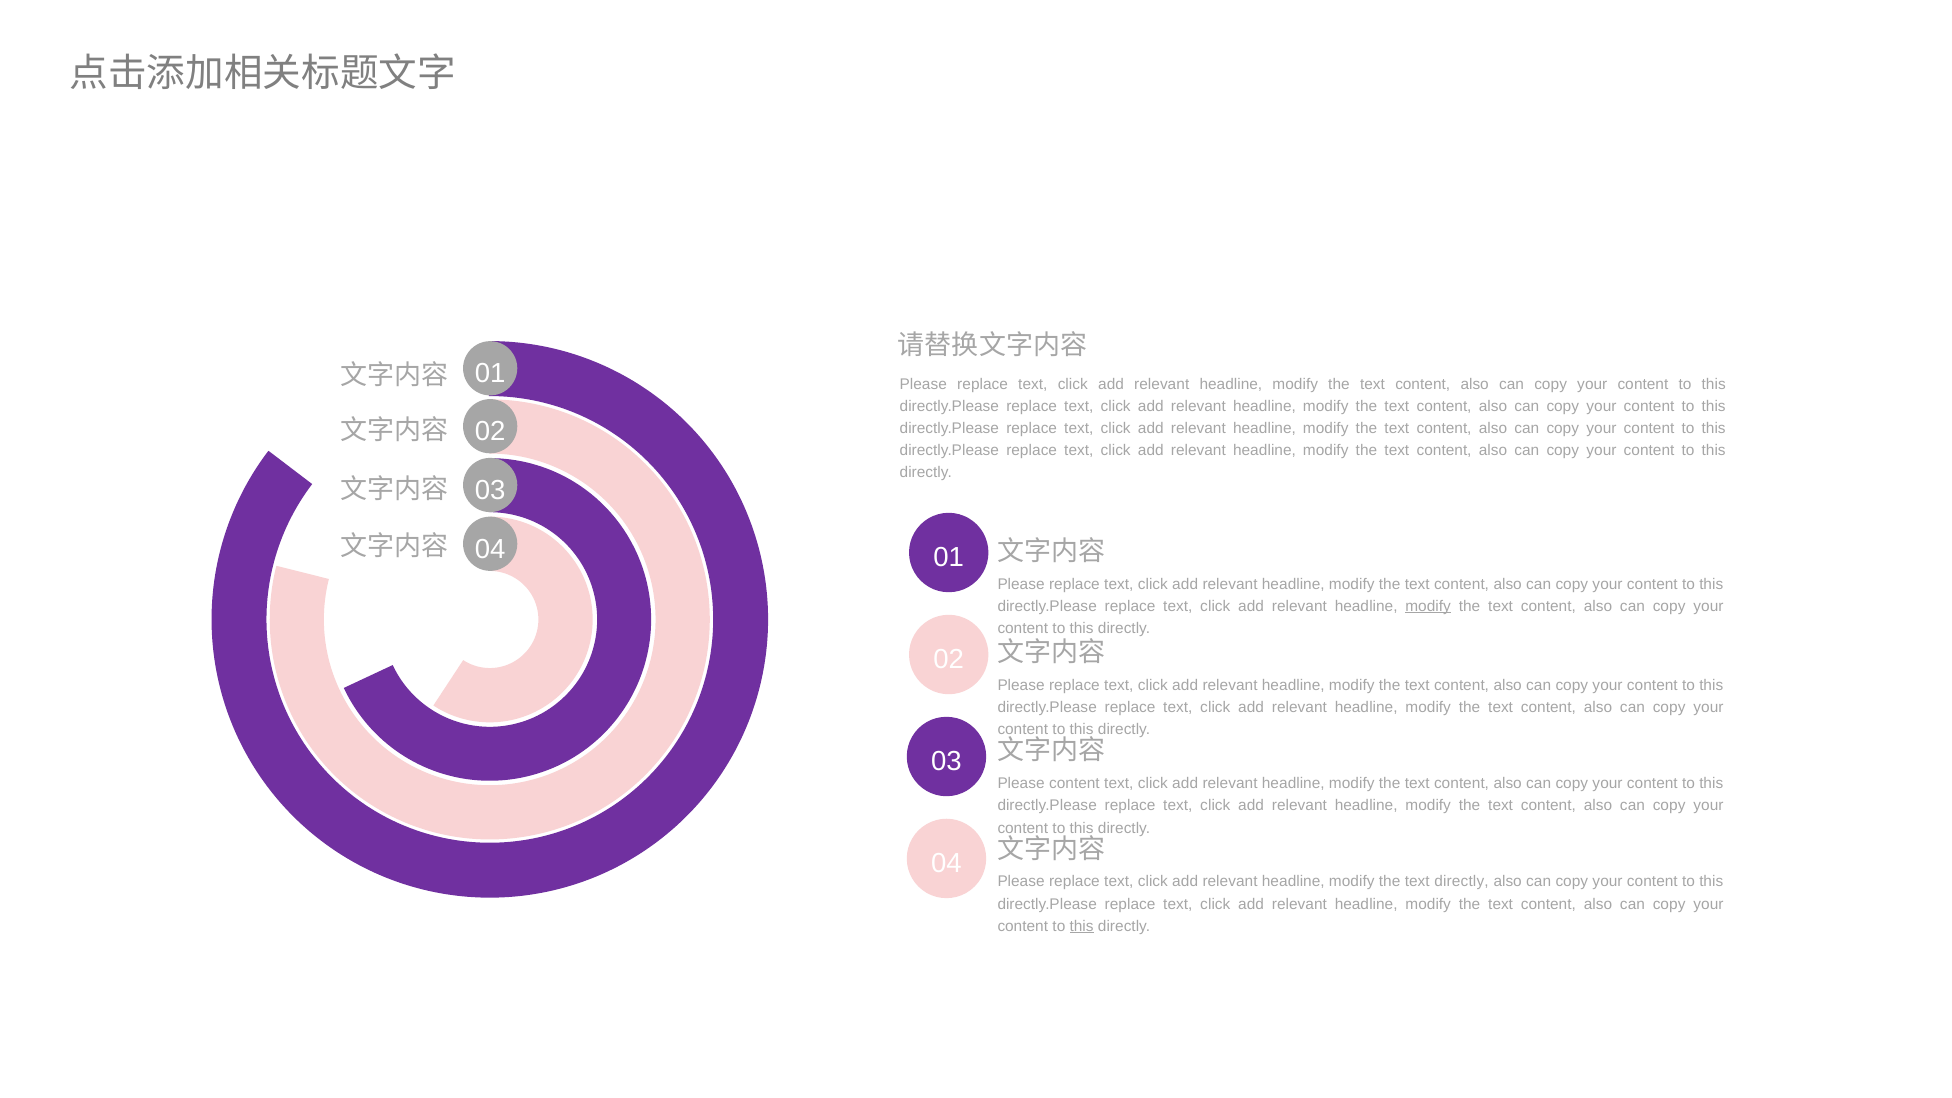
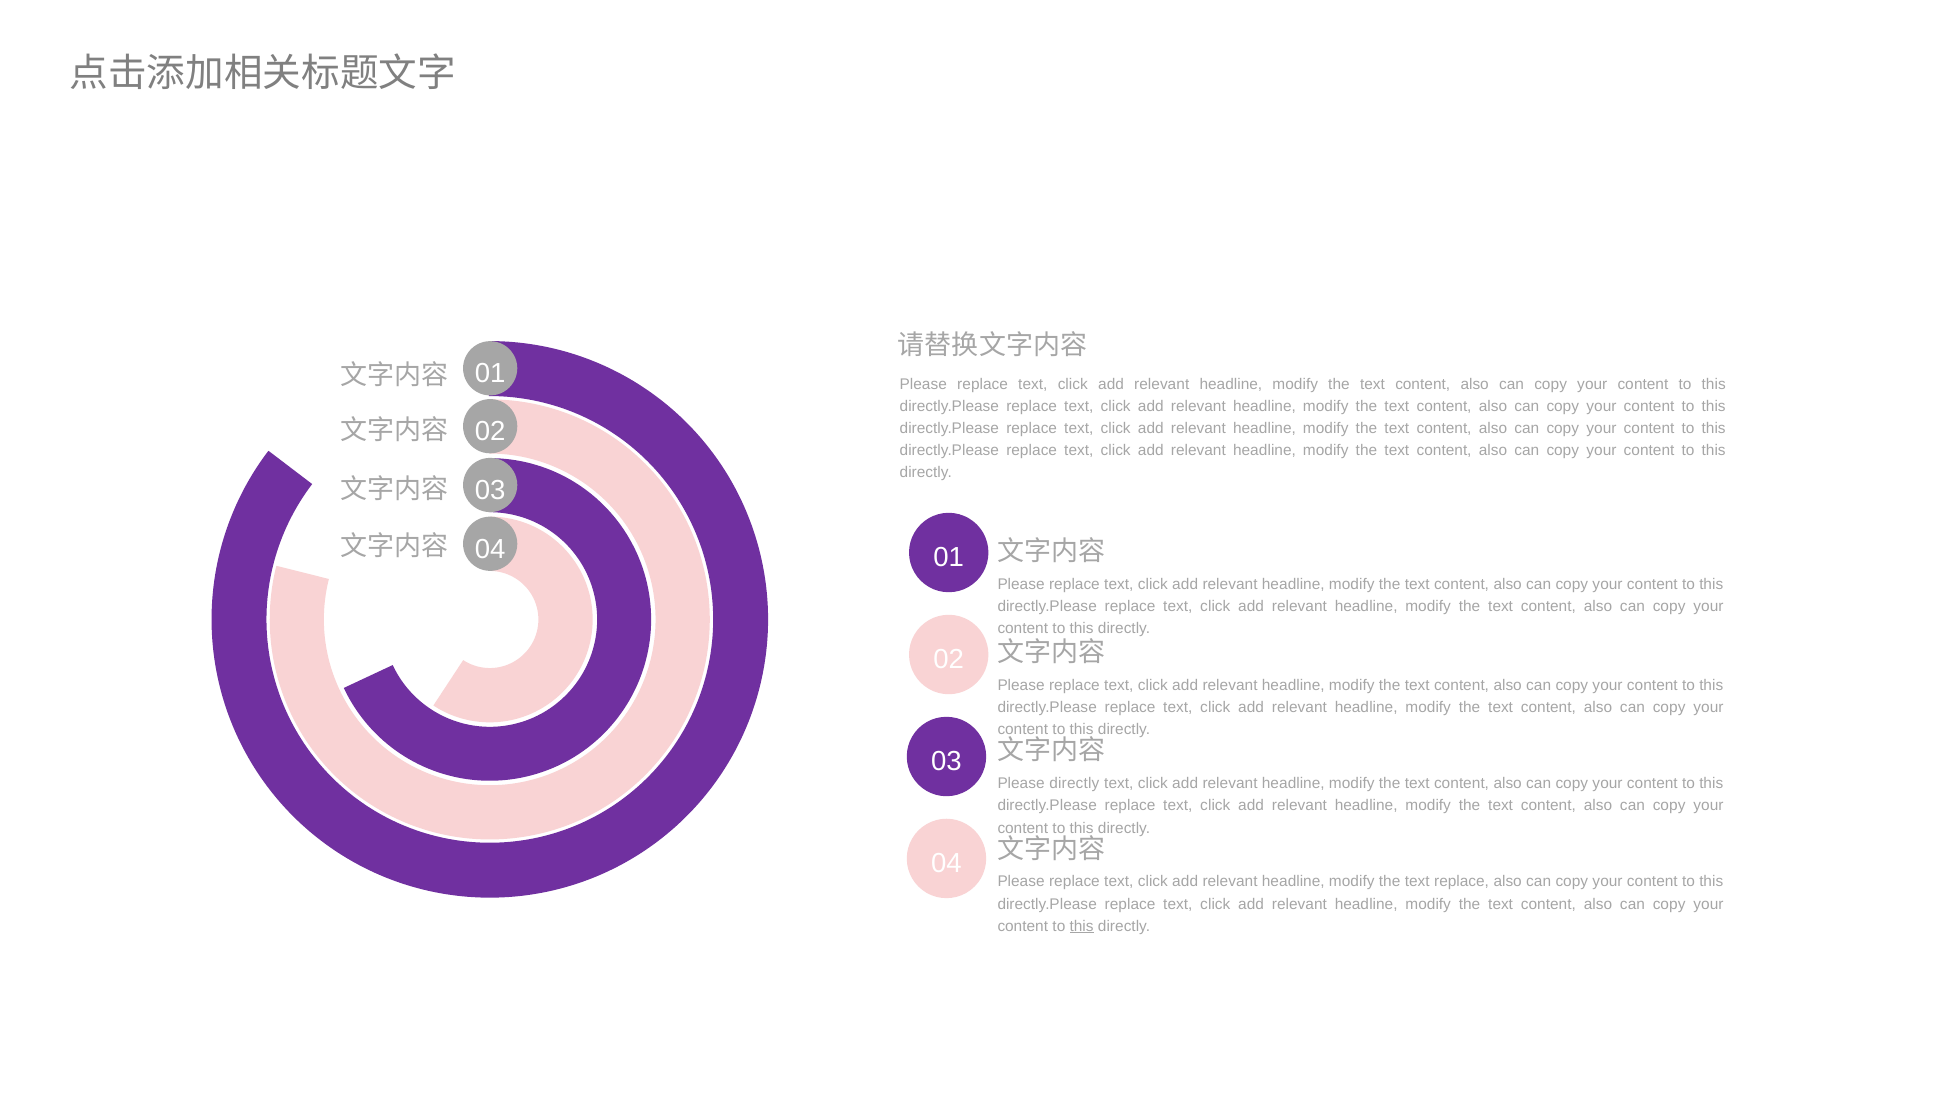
modify underline: present -> none (1428, 606)
Please content: content -> directly (1074, 784)
text directly: directly -> replace (1462, 882)
